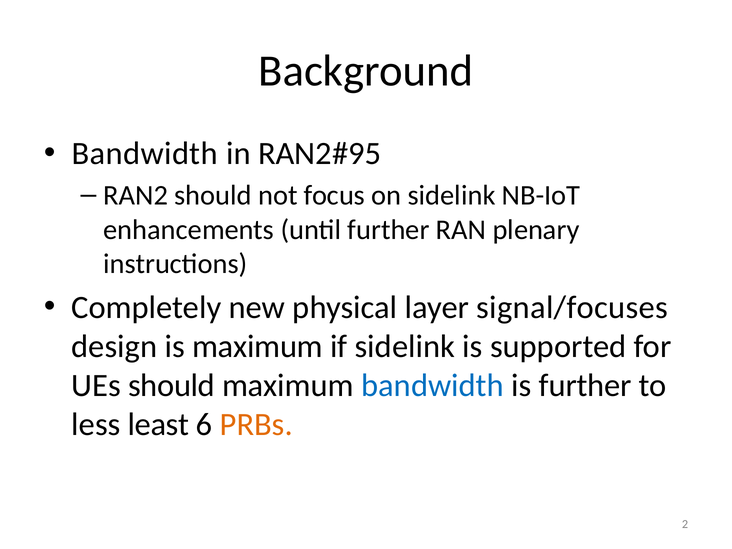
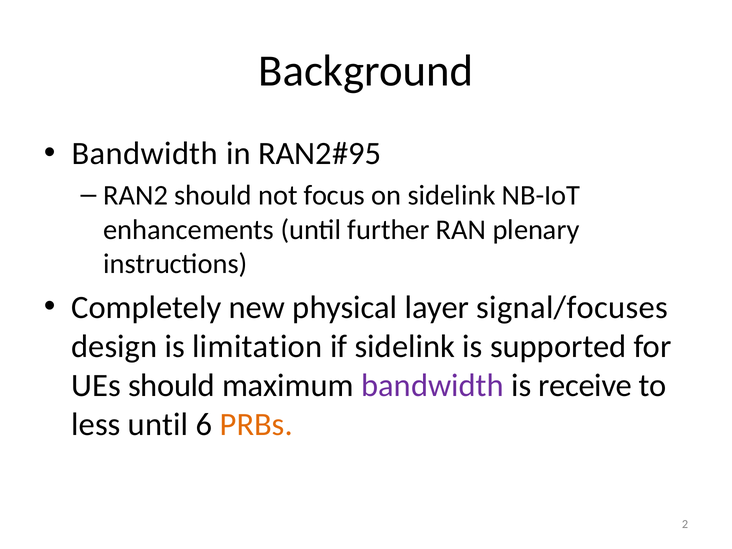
is maximum: maximum -> limitation (257, 346)
bandwidth colour: blue -> purple (433, 385)
is further: further -> receive (585, 385)
less least: least -> until (158, 425)
